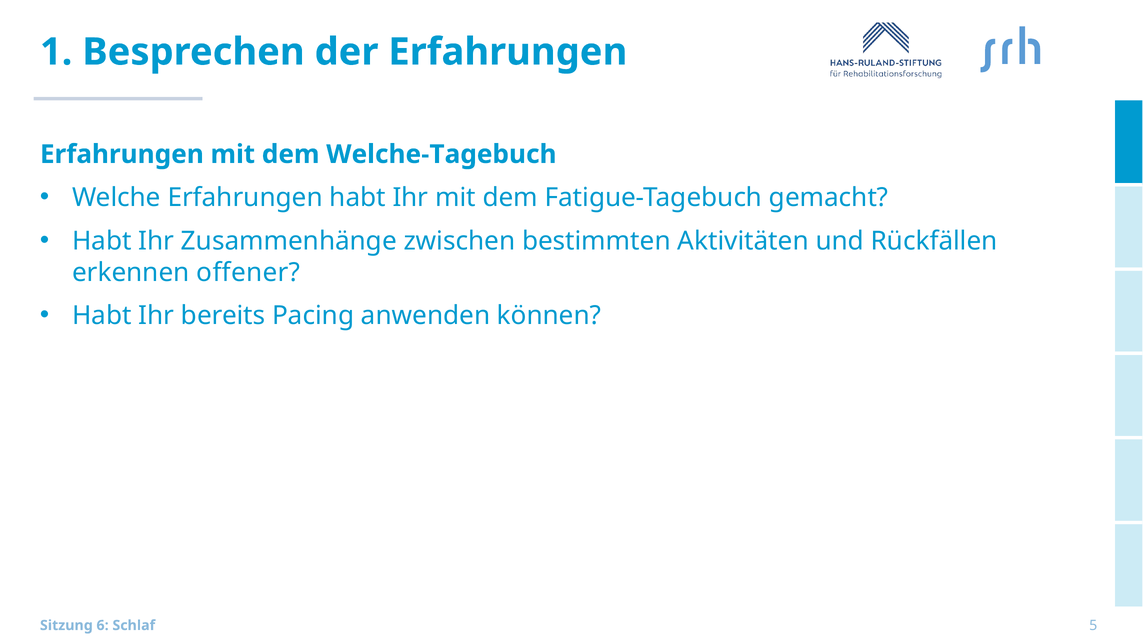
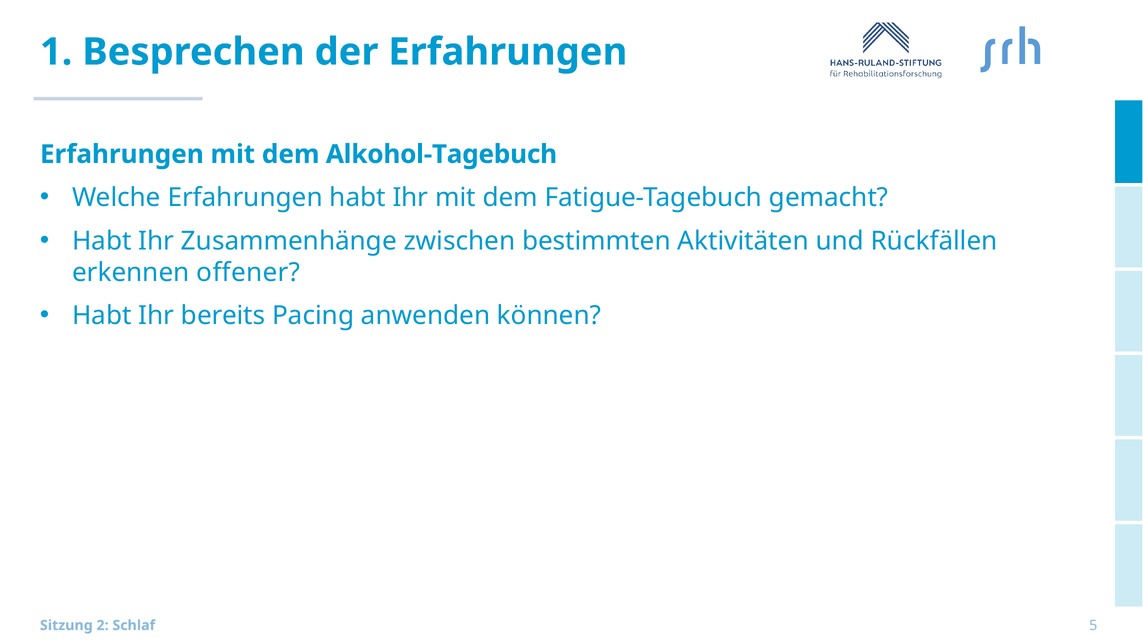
Welche-Tagebuch: Welche-Tagebuch -> Alkohol-Tagebuch (442, 154)
6: 6 -> 2 (103, 625)
